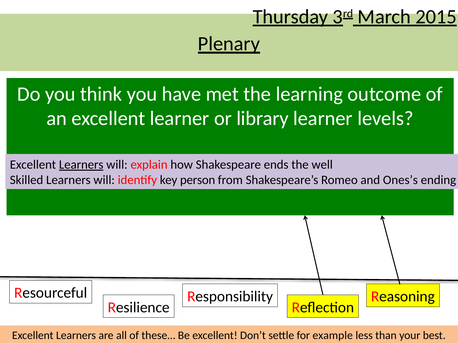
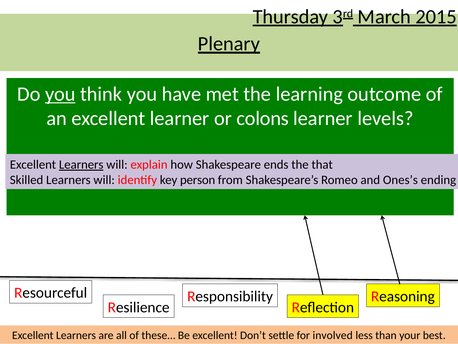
you underline: none -> present (60, 94)
library: library -> colons (263, 118)
well: well -> that (322, 164)
example: example -> involved (333, 335)
